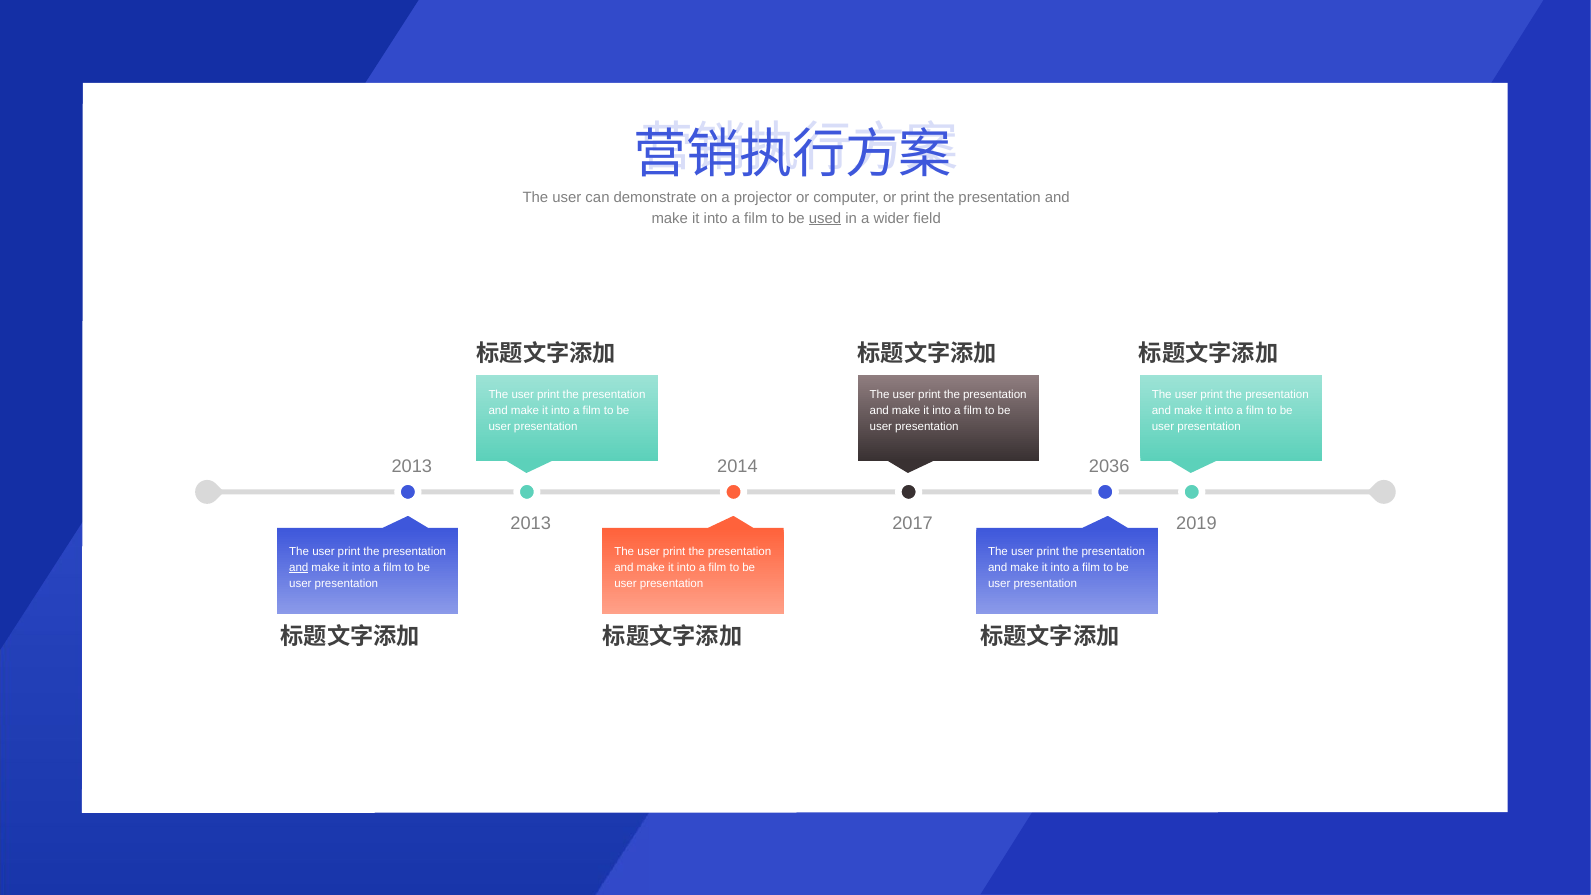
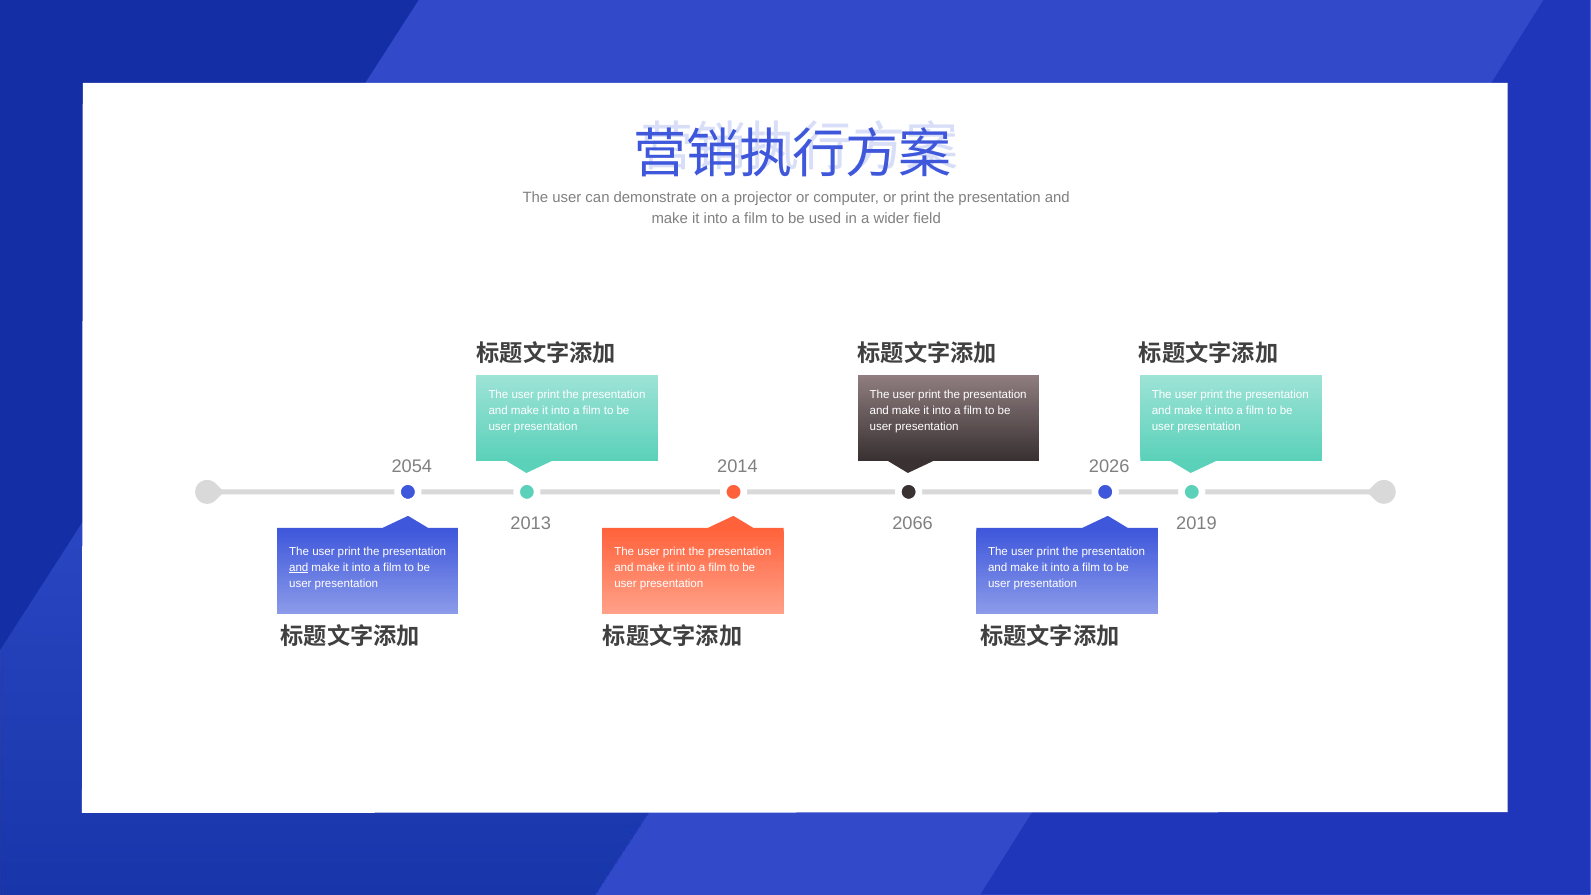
used underline: present -> none (825, 218)
2013: 2013 -> 2054 (412, 467)
2036: 2036 -> 2026 (1109, 467)
2017: 2017 -> 2066 (913, 523)
